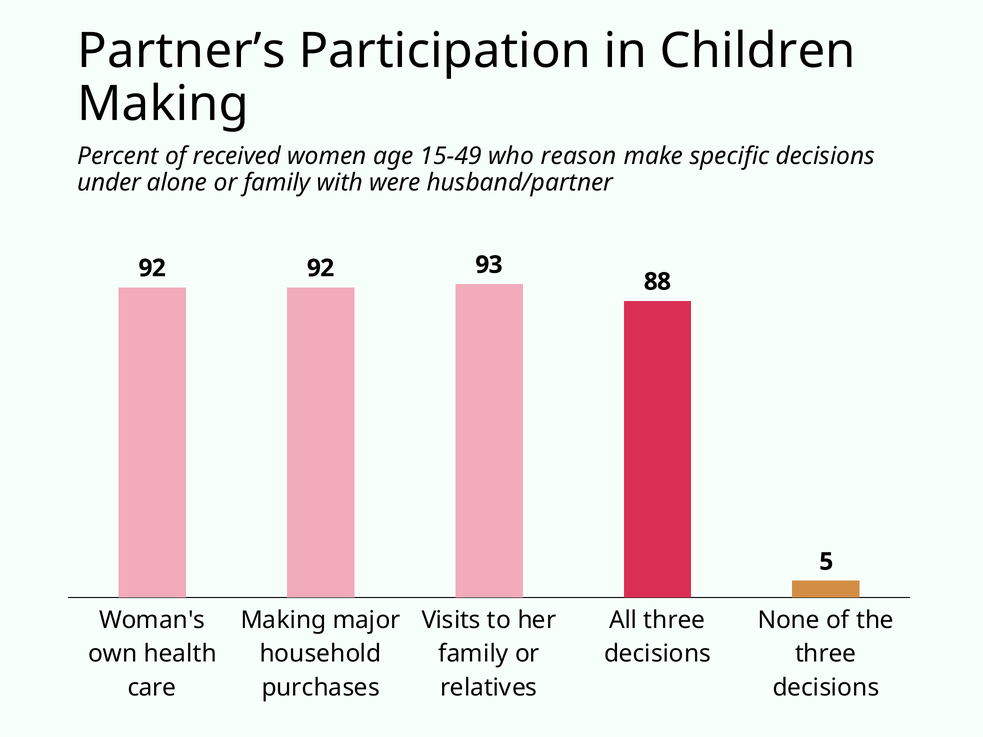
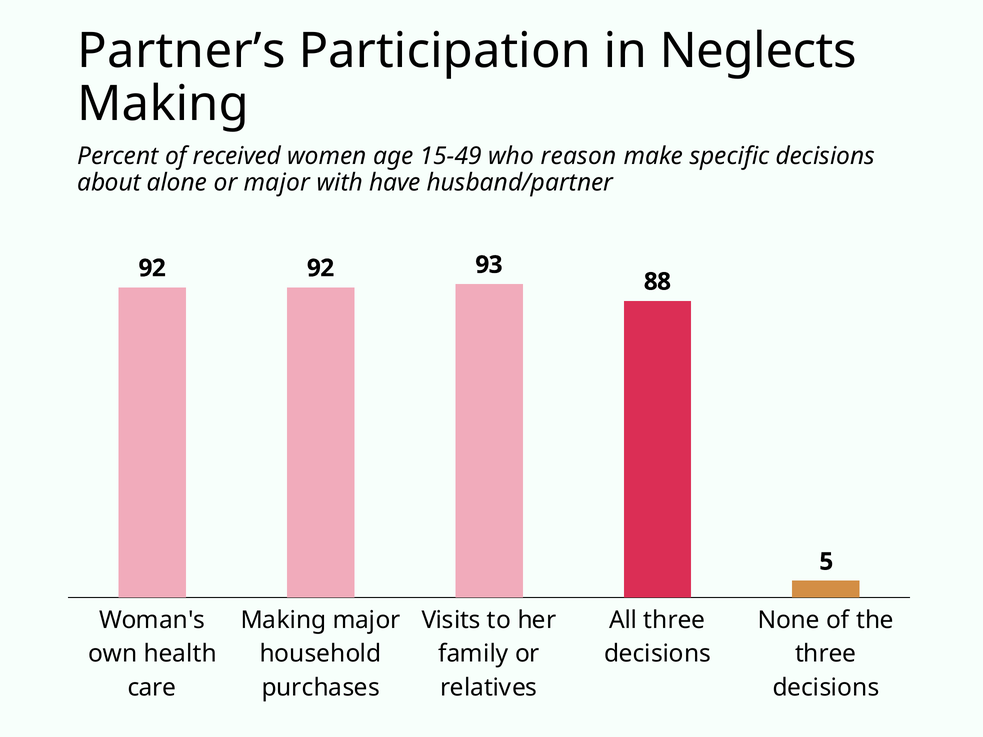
Children: Children -> Neglects (758, 51)
under: under -> about (109, 183)
or family: family -> major (277, 183)
were: were -> have (395, 183)
